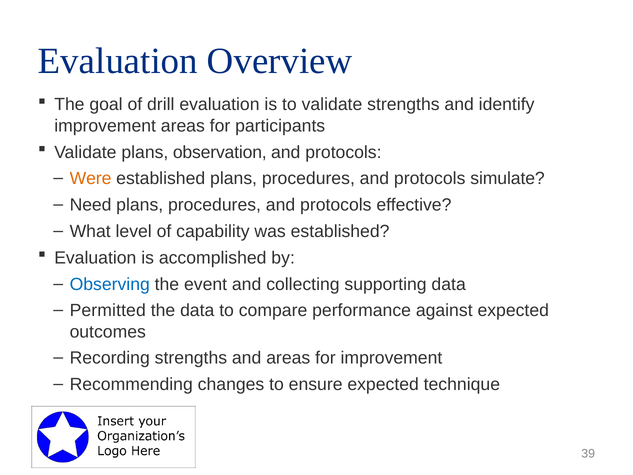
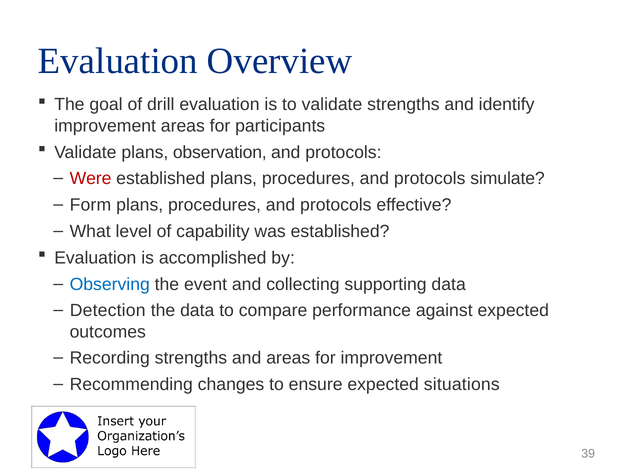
Were colour: orange -> red (91, 179)
Need: Need -> Form (90, 205)
Permitted: Permitted -> Detection (108, 310)
technique: technique -> situations (462, 384)
